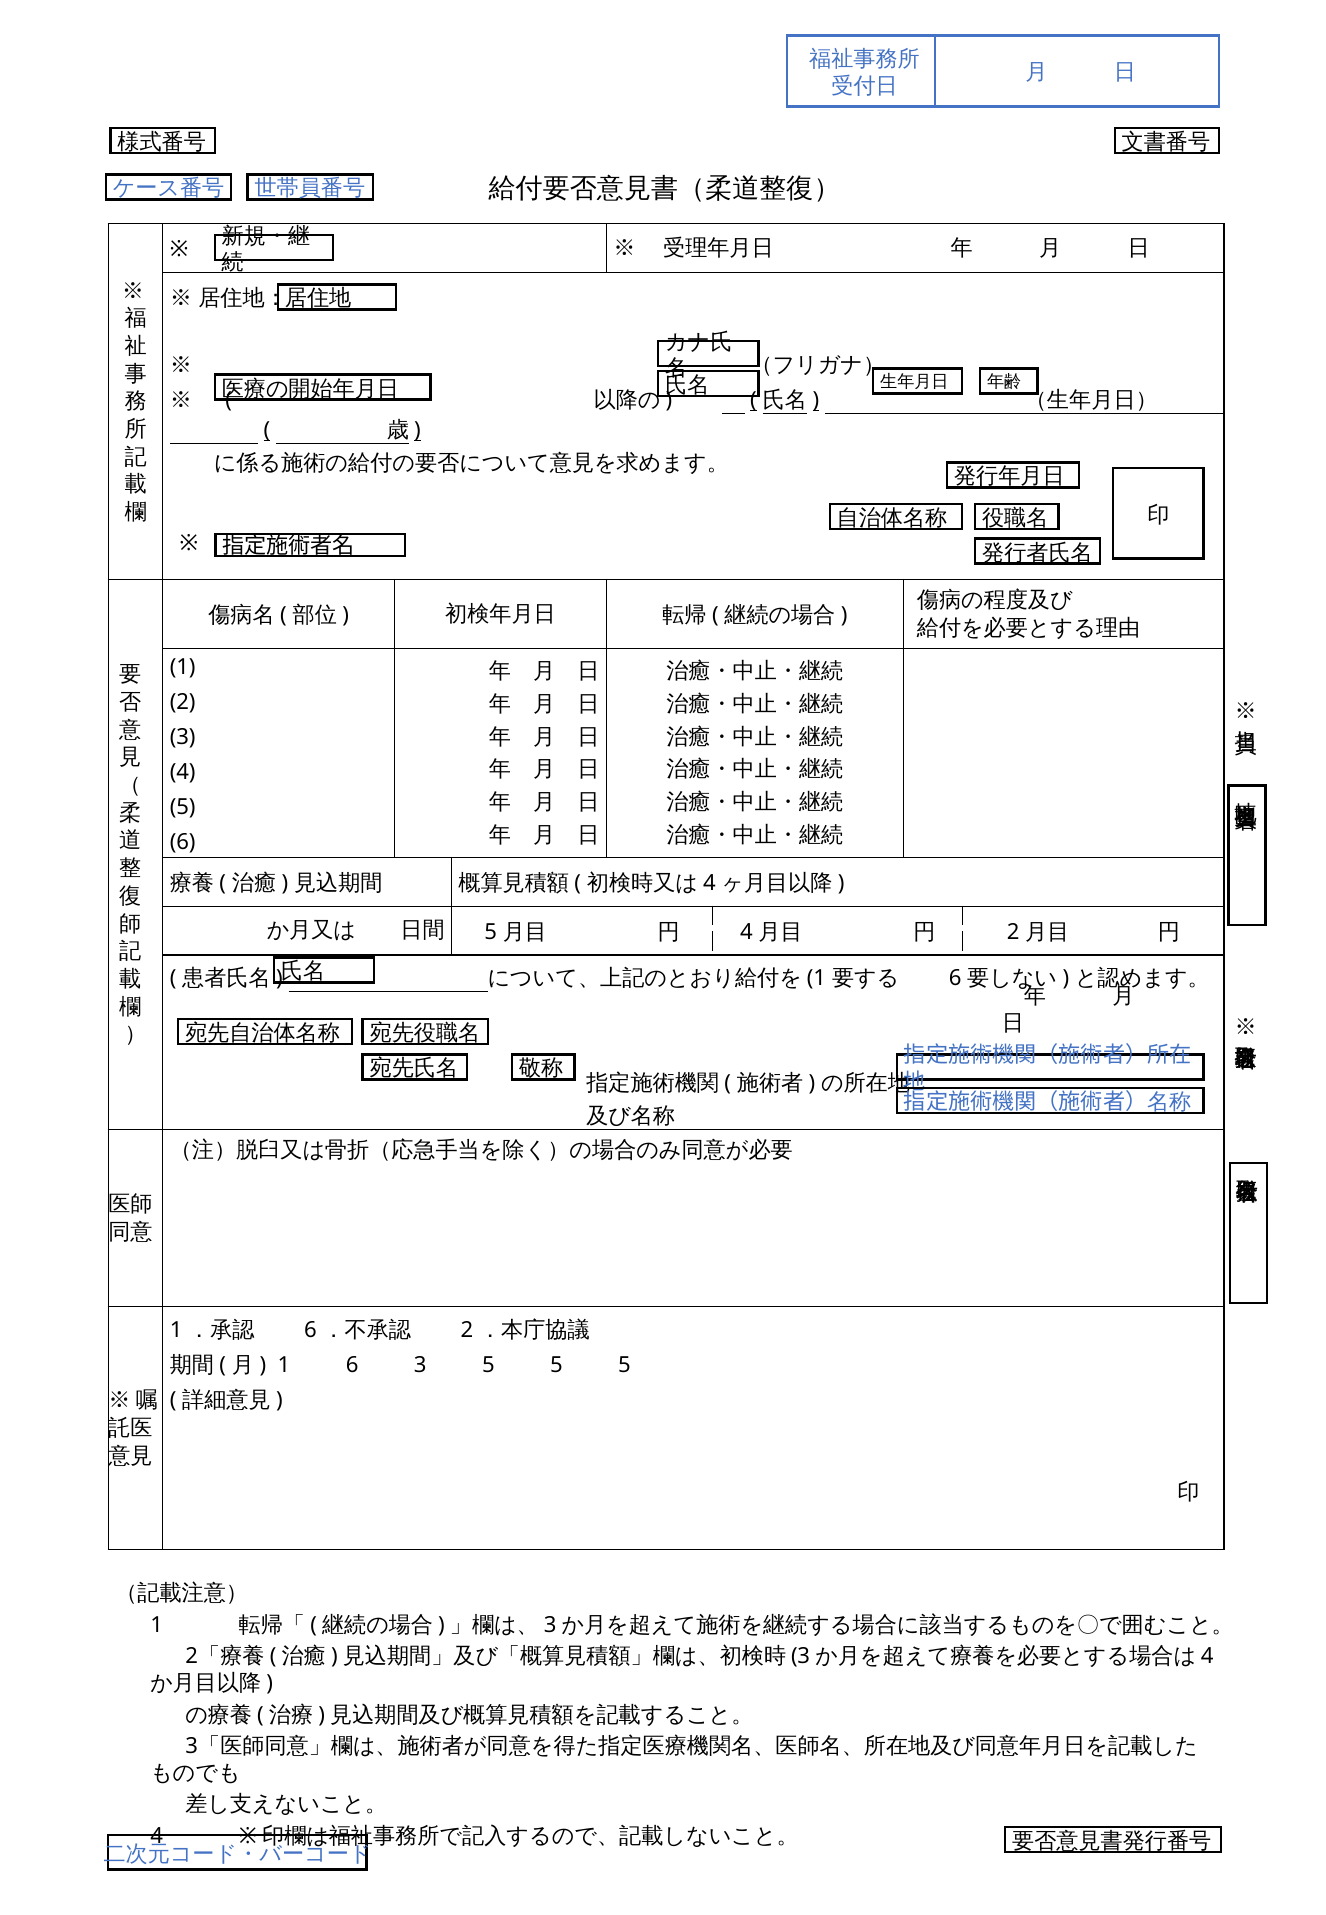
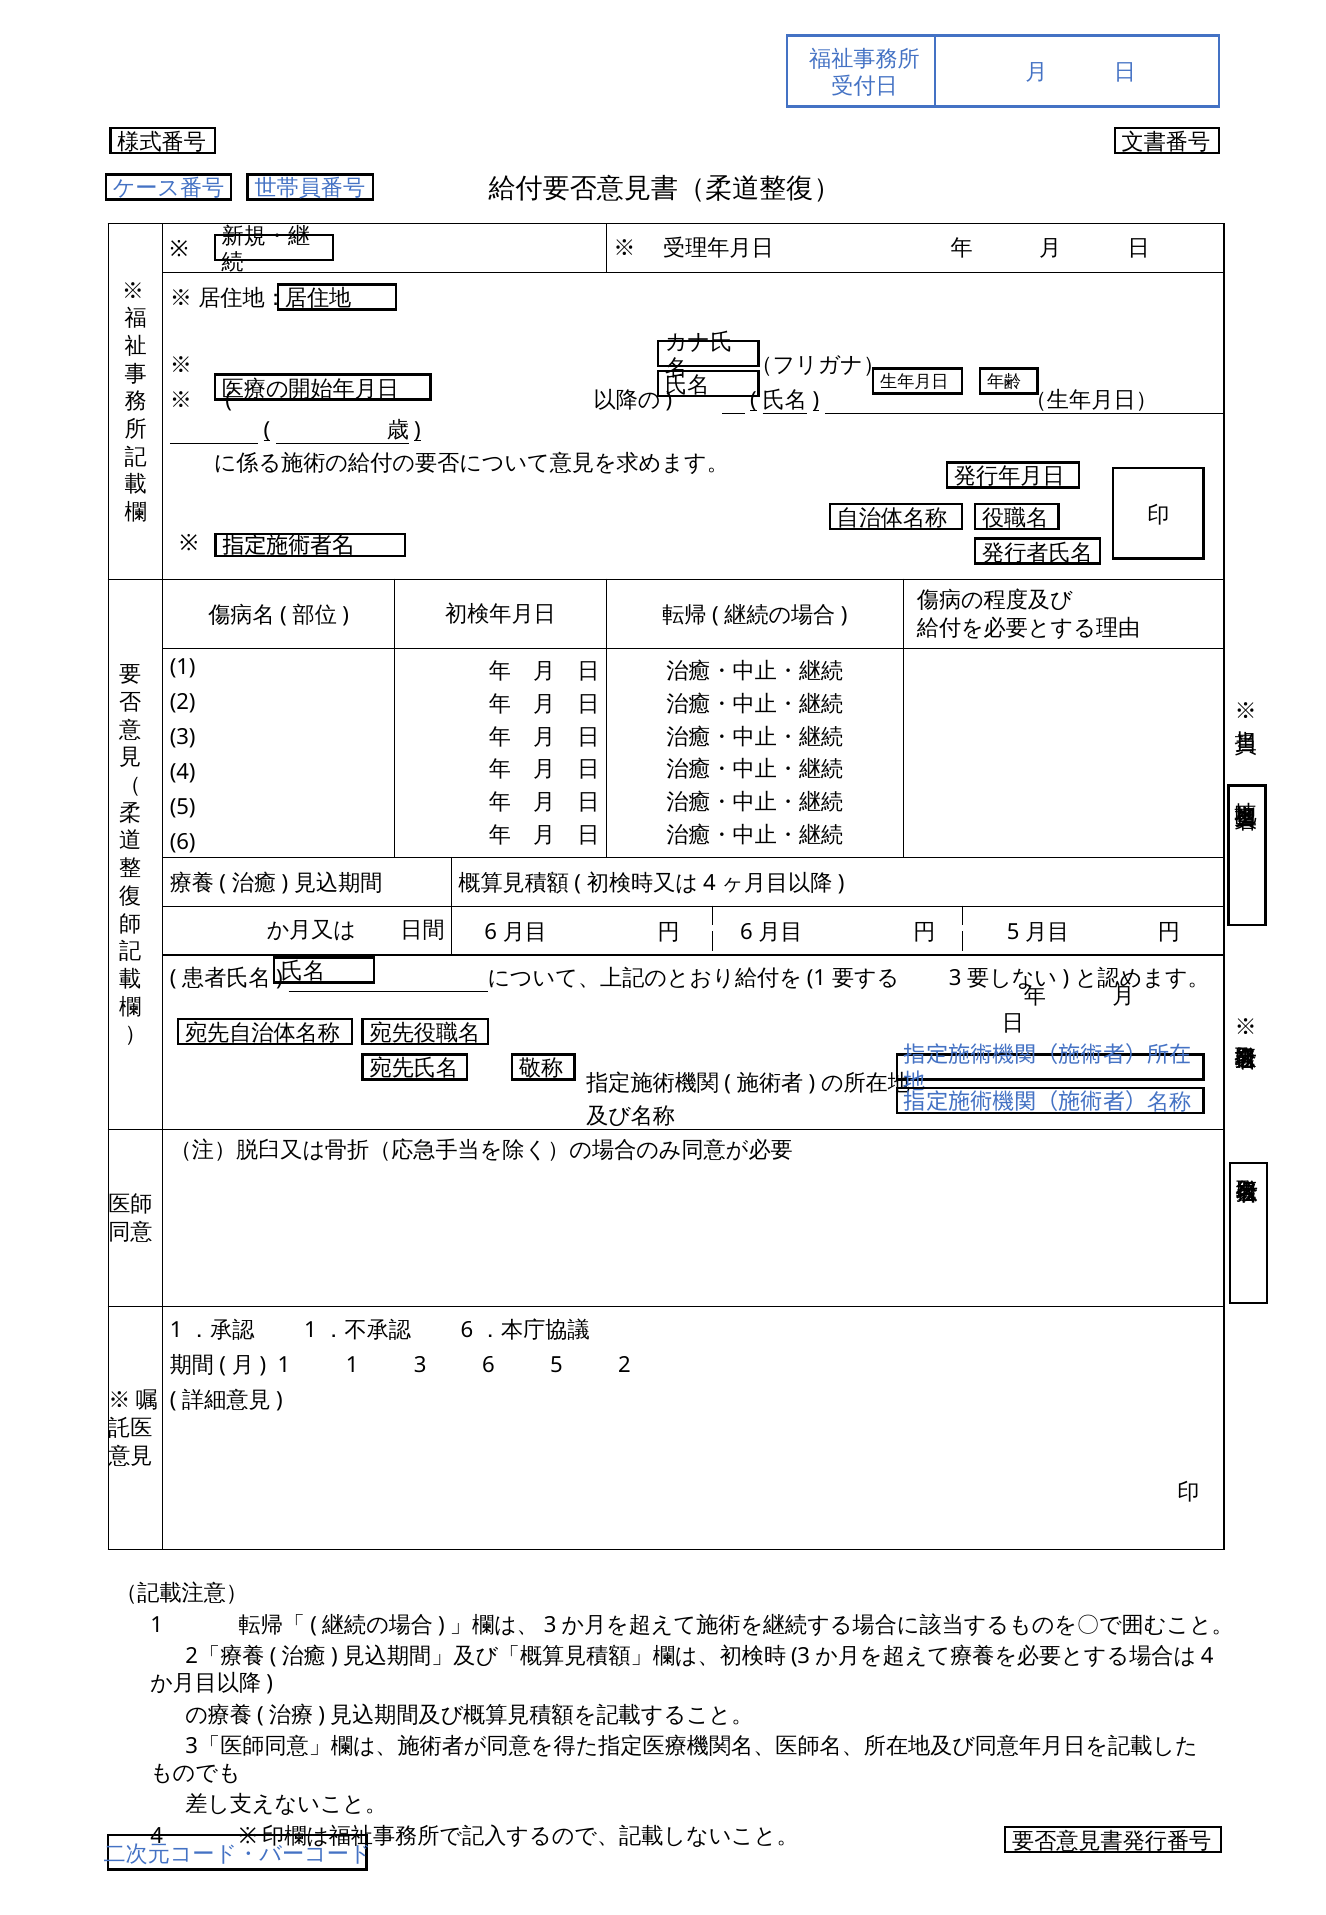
5: 5 -> 6 (491, 932)
4: 4 -> 6 (746, 932)
2: 2 -> 5 (1013, 932)
6: 6 -> 3 (955, 978)
6: 6 -> 1 (311, 1330)
2: 2 -> 6 (467, 1330)
1 6: 6 -> 1 (352, 1365)
3 5: 5 -> 6 (488, 1365)
5: 5 -> 2 (625, 1365)
